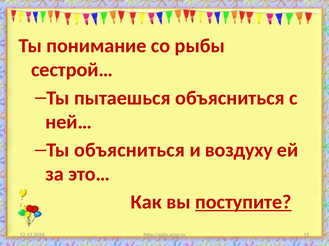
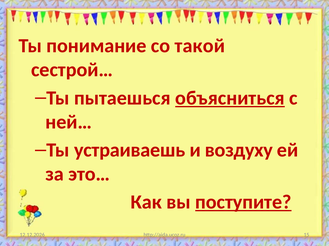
рыбы: рыбы -> такой (200, 46)
объясниться underline: none -> present (230, 98)
Ты объясниться: объясниться -> устраиваешь (130, 150)
